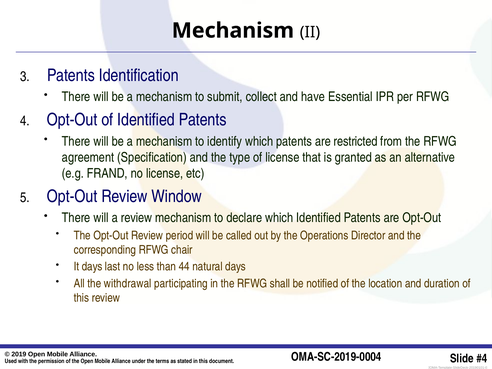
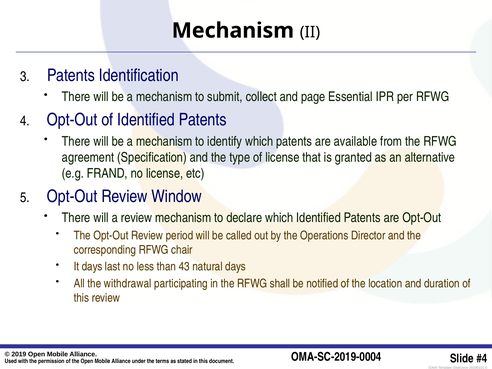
have: have -> page (313, 97)
restricted: restricted -> available (355, 141)
44: 44 -> 43 (184, 267)
